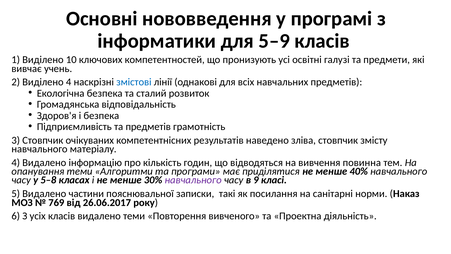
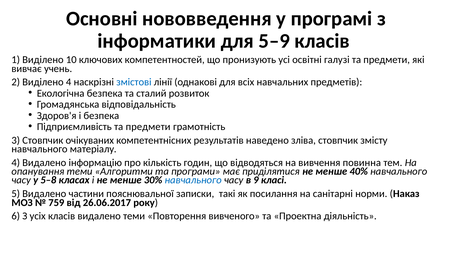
Підприємливість та предметів: предметів -> предмети (148, 127)
навчального colour: purple -> blue (193, 180)
769: 769 -> 759 (56, 202)
